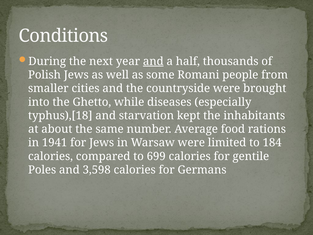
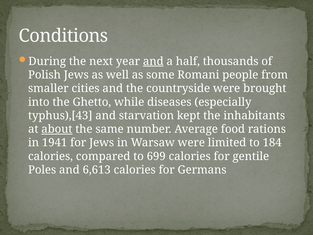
typhus),[18: typhus),[18 -> typhus),[43 (60, 115)
about underline: none -> present (57, 129)
3,598: 3,598 -> 6,613 (97, 170)
